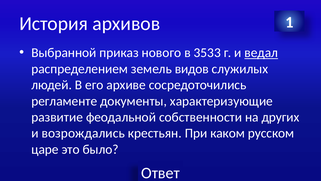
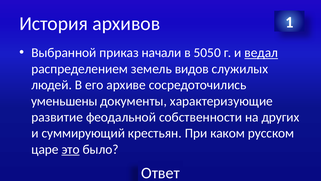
нового: нового -> начали (162, 53)
3533: 3533 -> 5050 (207, 53)
регламенте: регламенте -> уменьшены (64, 101)
возрождались: возрождались -> суммирующий (83, 133)
это underline: none -> present (71, 149)
